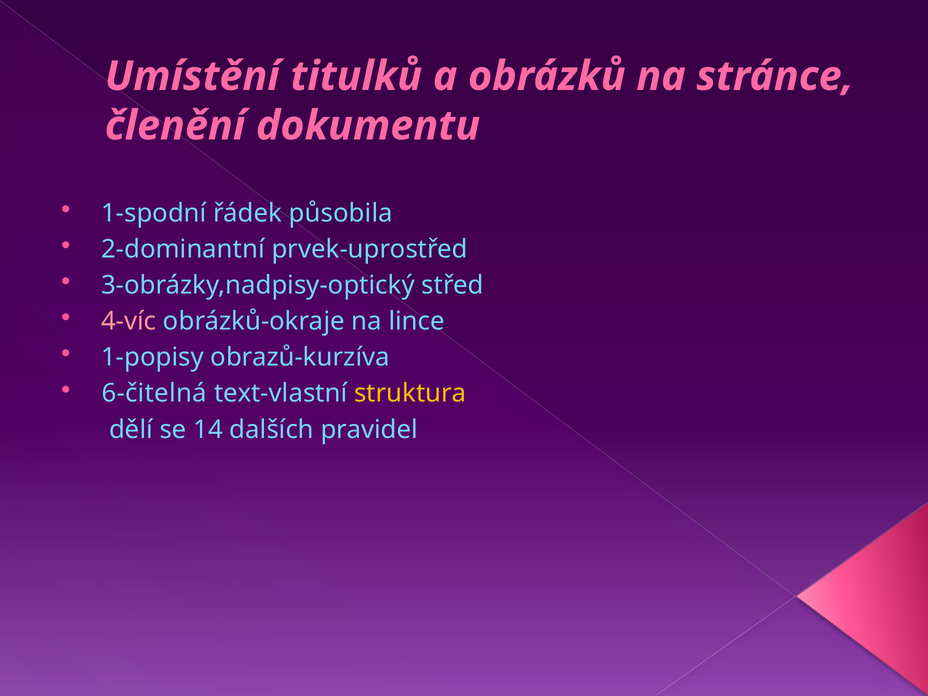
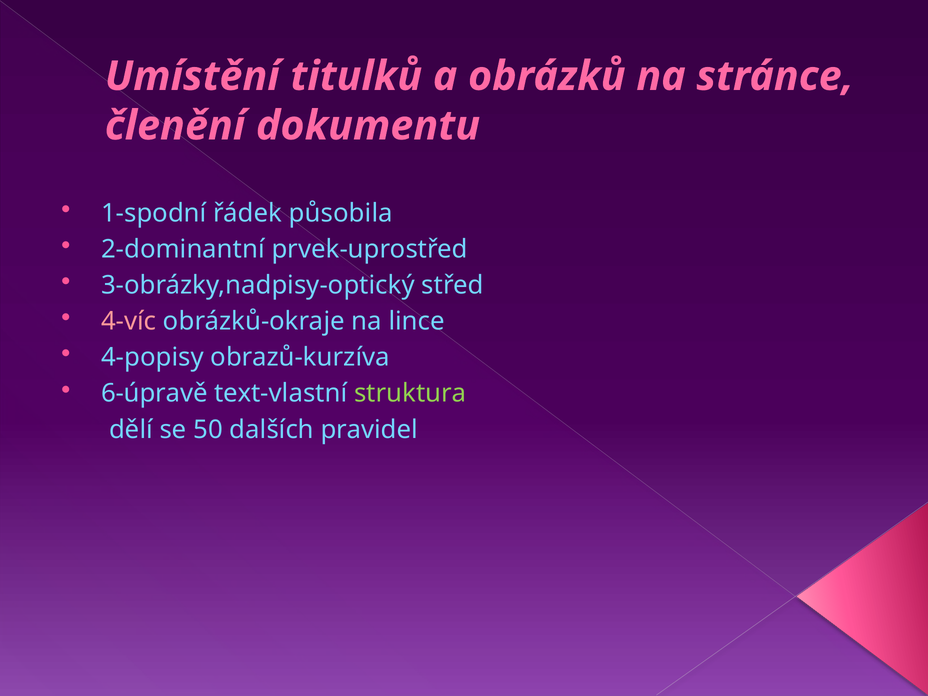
1-popisy: 1-popisy -> 4-popisy (152, 357)
6-čitelná: 6-čitelná -> 6-úpravě (154, 393)
struktura colour: yellow -> light green (410, 393)
14: 14 -> 50 (208, 430)
